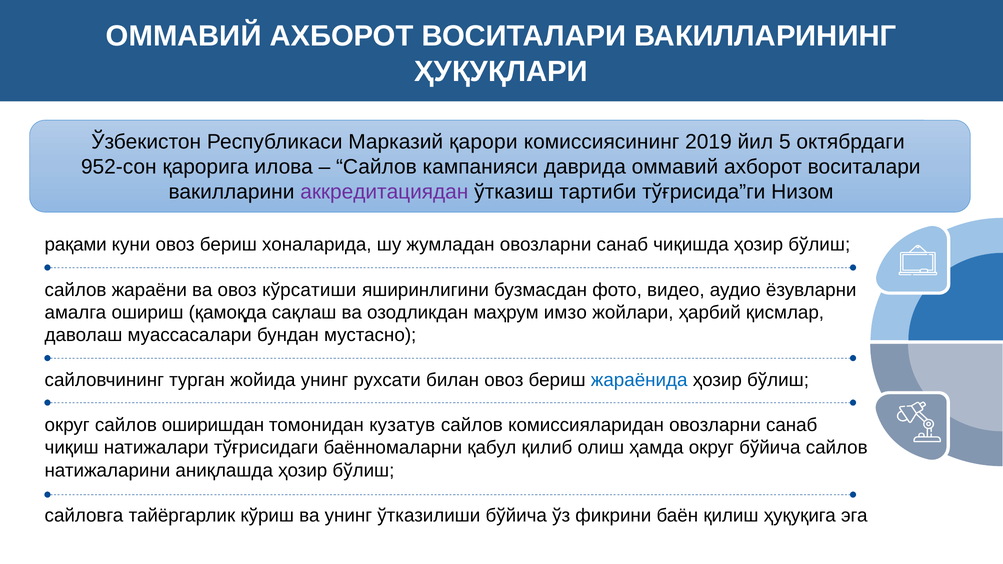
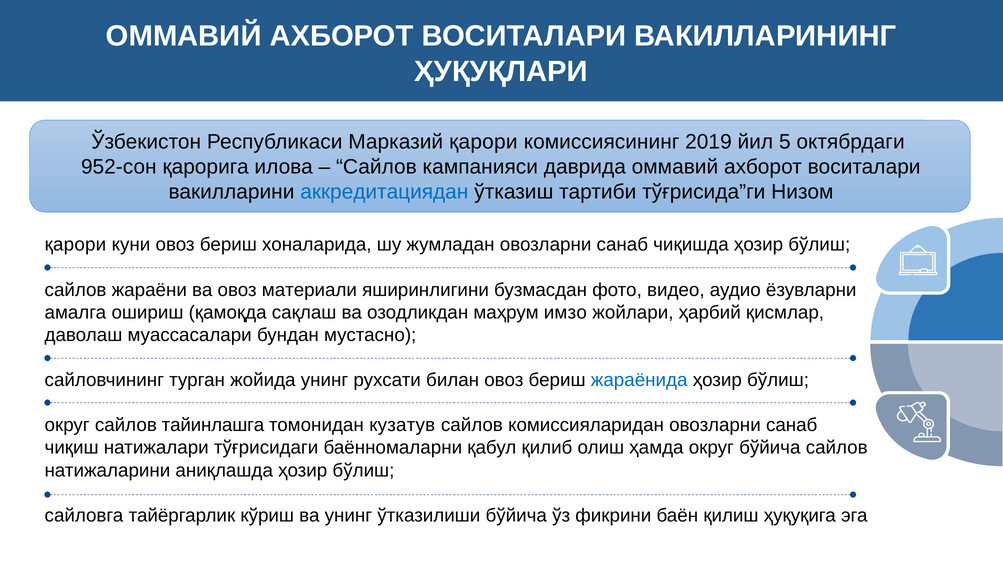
аккредитациядан colour: purple -> blue (384, 192)
рақами: рақами -> қарори (75, 245)
кўрсатиши: кўрсатиши -> материали (309, 290)
оширишдан: оширишдан -> тайинлашга (213, 425)
